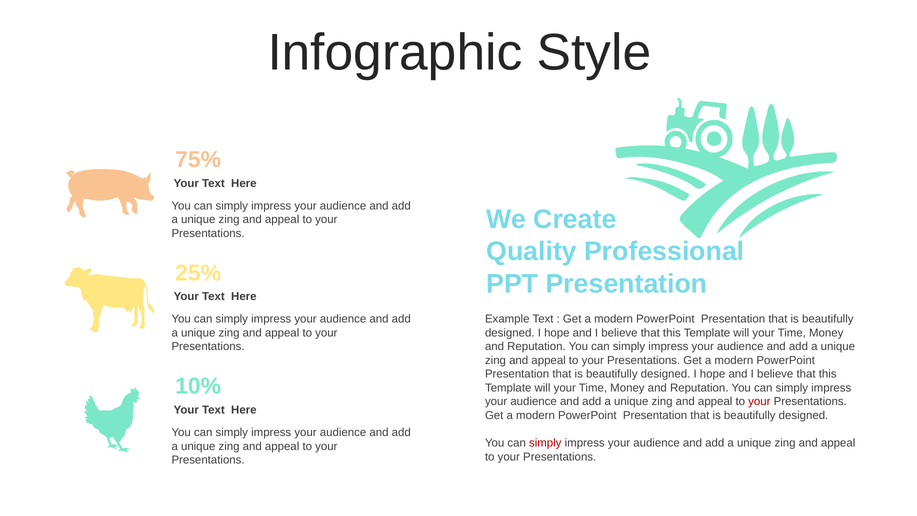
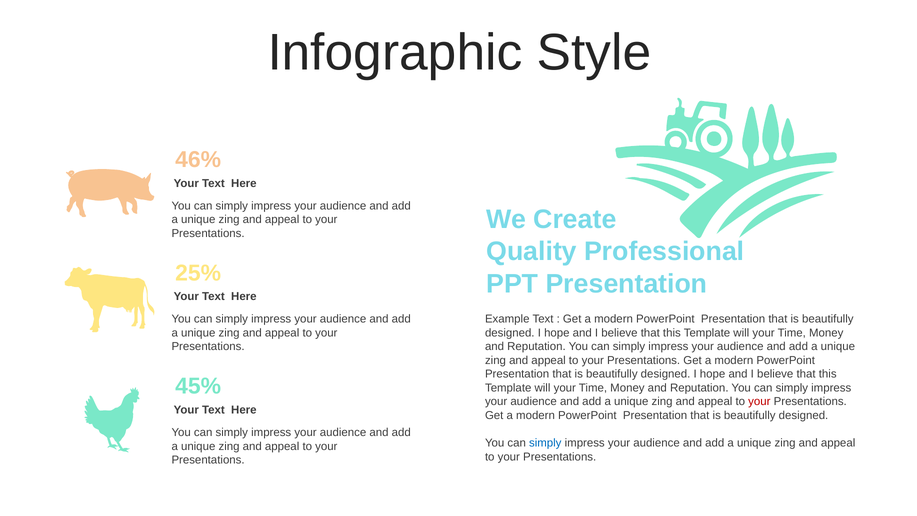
75%: 75% -> 46% (198, 160)
10%: 10% -> 45% (198, 386)
simply colour: red -> blue (545, 443)
